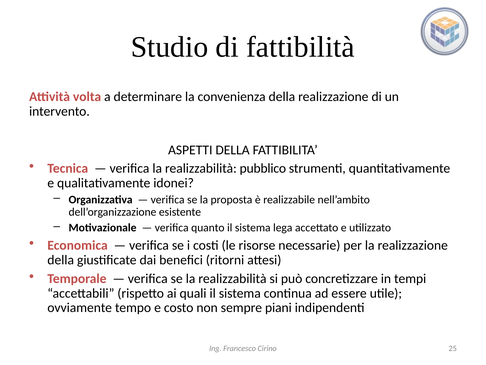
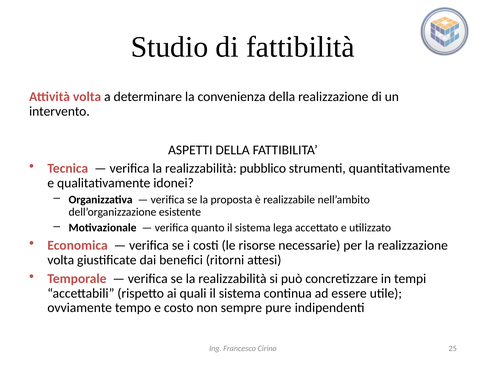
della: della -> volta (61, 260)
piani: piani -> pure (278, 307)
